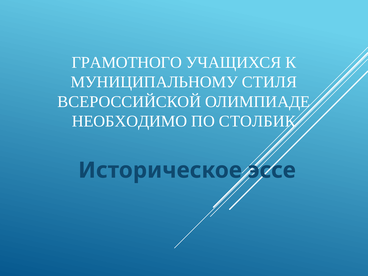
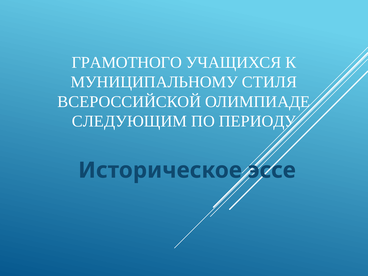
НЕОБХОДИМО: НЕОБХОДИМО -> СЛЕДУЮЩИМ (129, 121)
СТОЛБИК: СТОЛБИК -> ПЕРИОДУ (257, 121)
